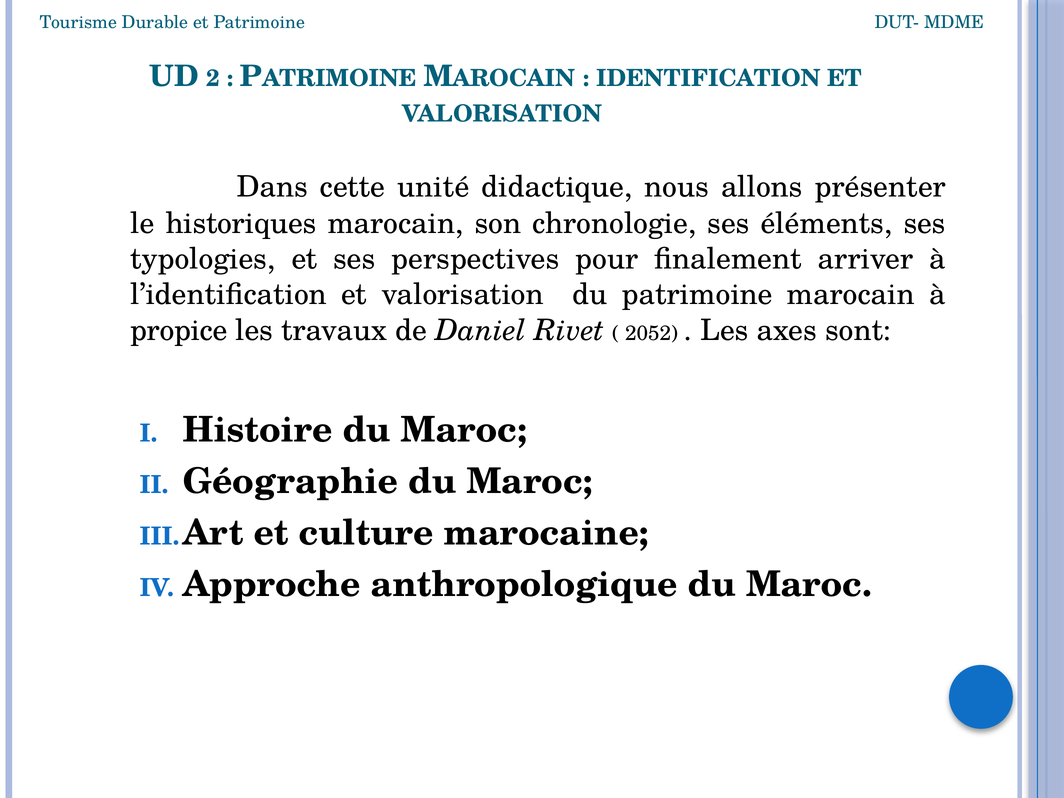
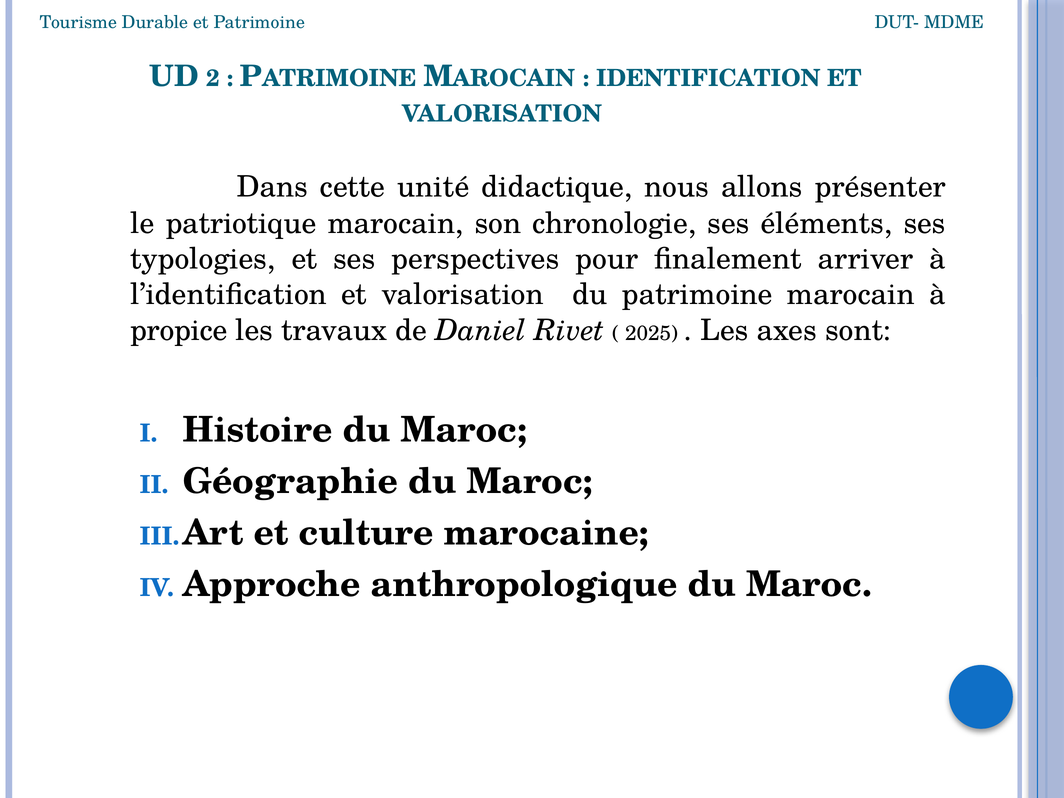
historiques: historiques -> patriotique (241, 224)
2052: 2052 -> 2025 (652, 333)
